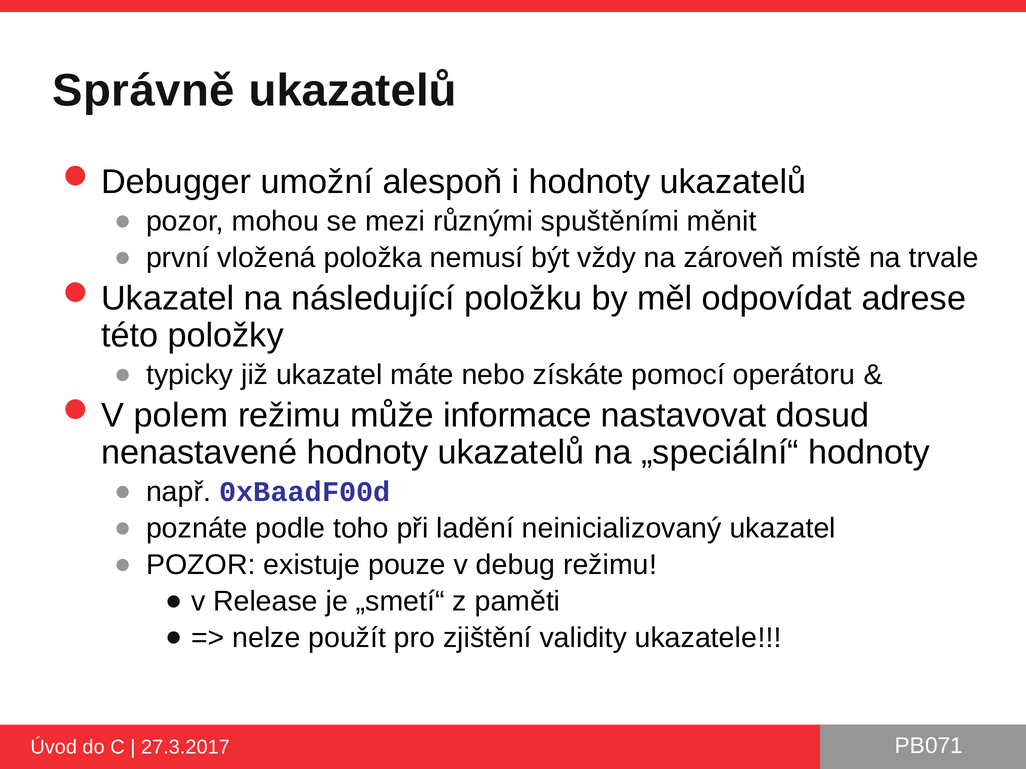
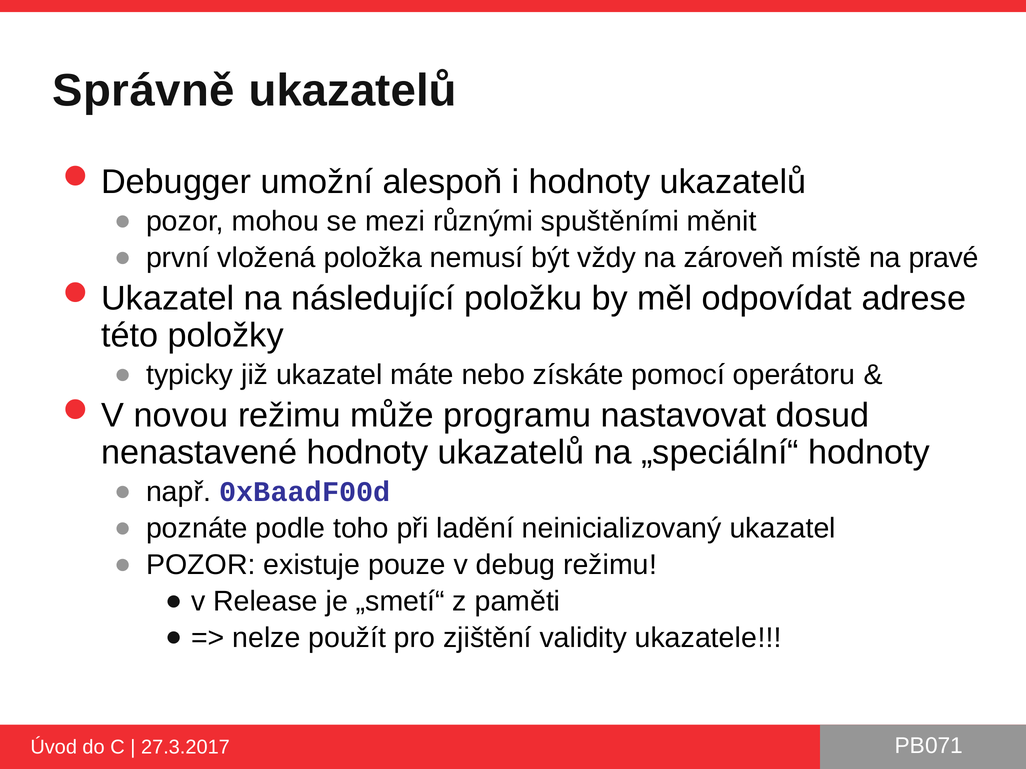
trvale: trvale -> pravé (944, 258)
polem: polem -> novou (181, 416)
informace: informace -> programu (517, 416)
